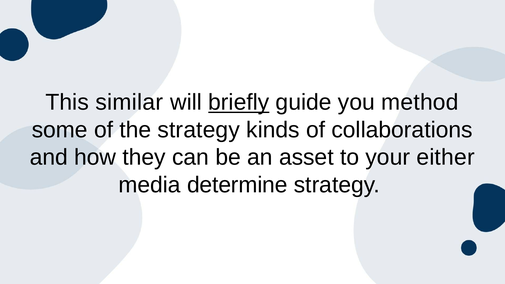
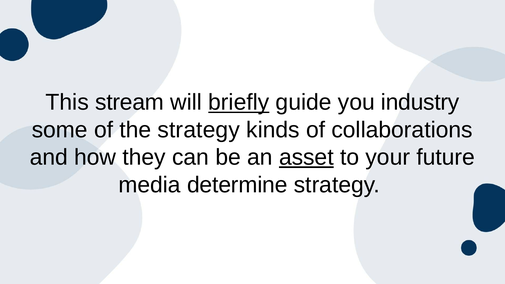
similar: similar -> stream (130, 102)
method: method -> industry (420, 102)
asset underline: none -> present (306, 157)
either: either -> future (446, 157)
